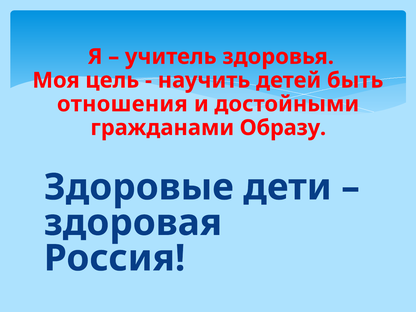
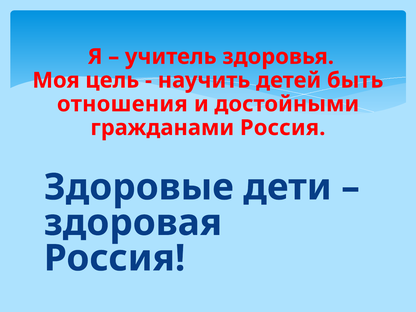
гражданами Образу: Образу -> Россия (283, 128)
